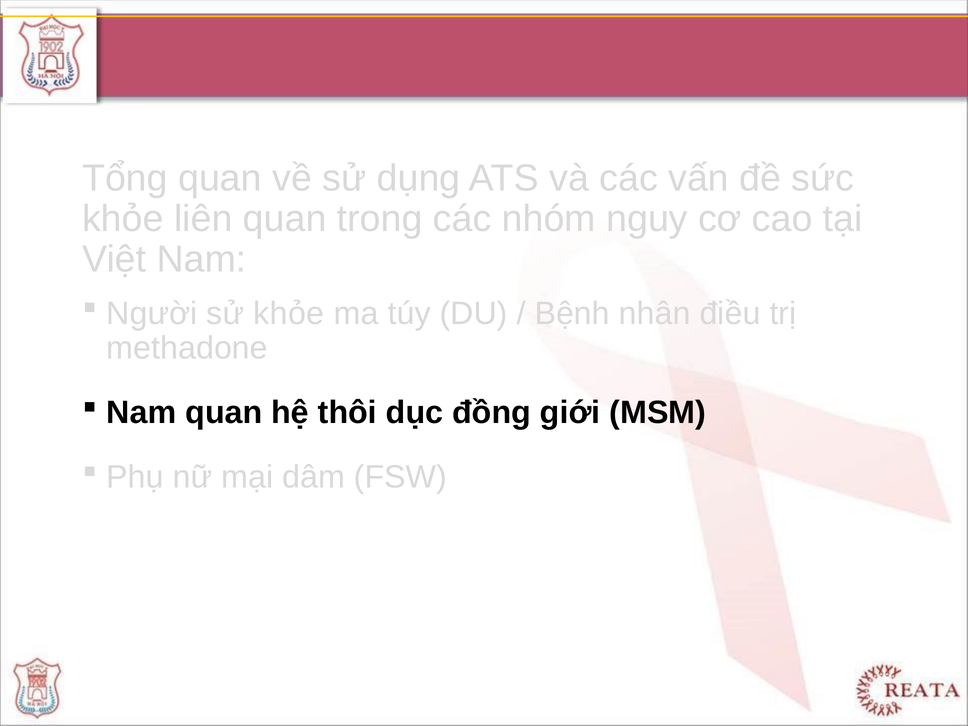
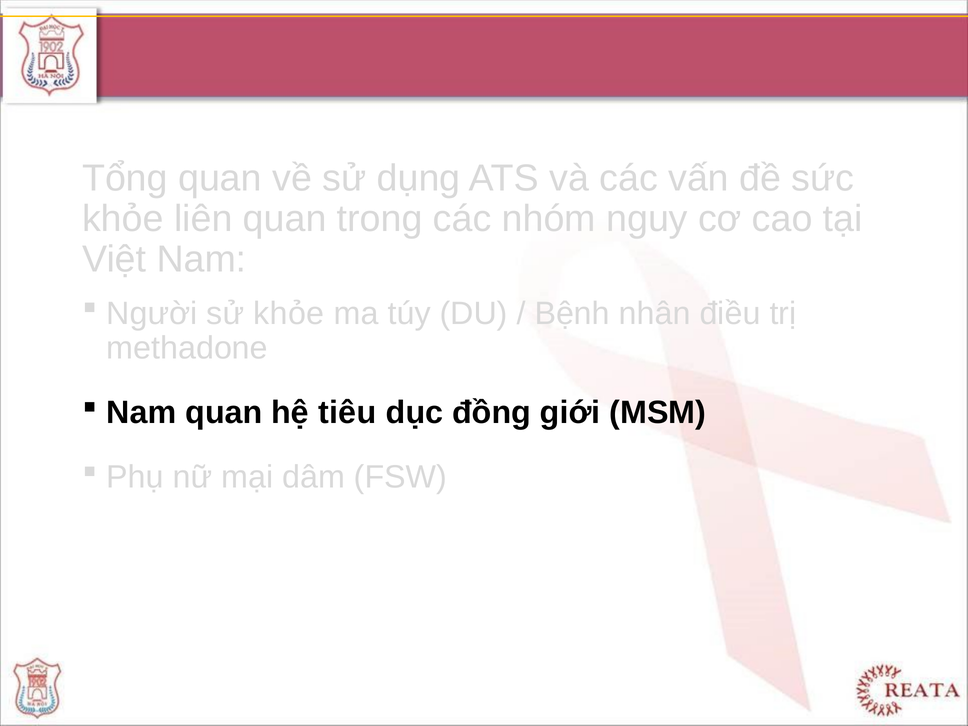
thôi: thôi -> tiêu (347, 413)
